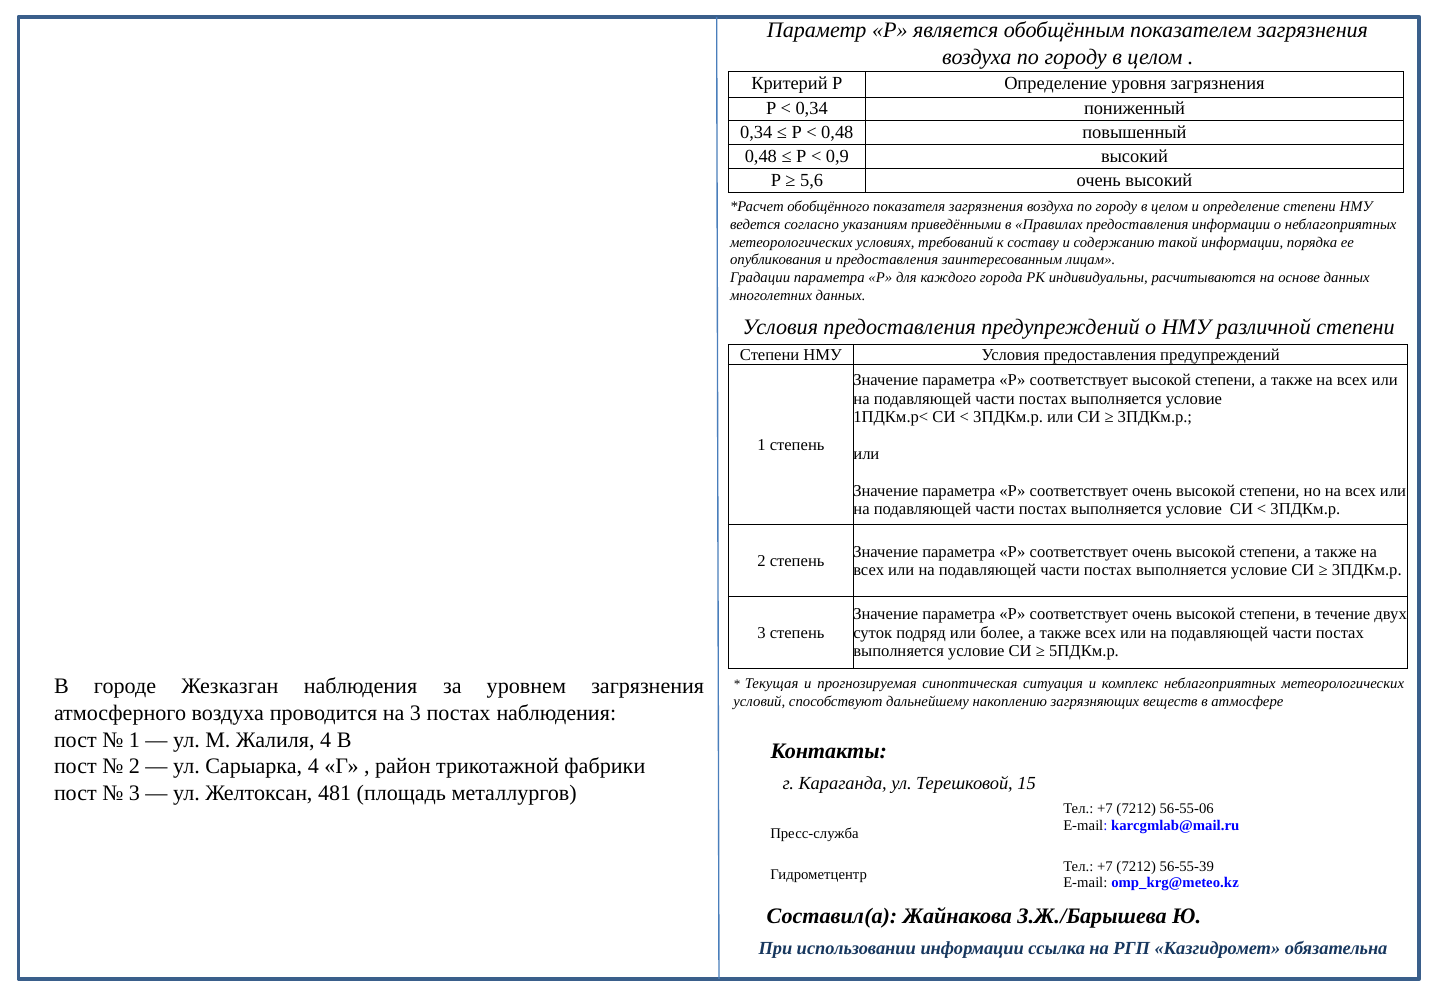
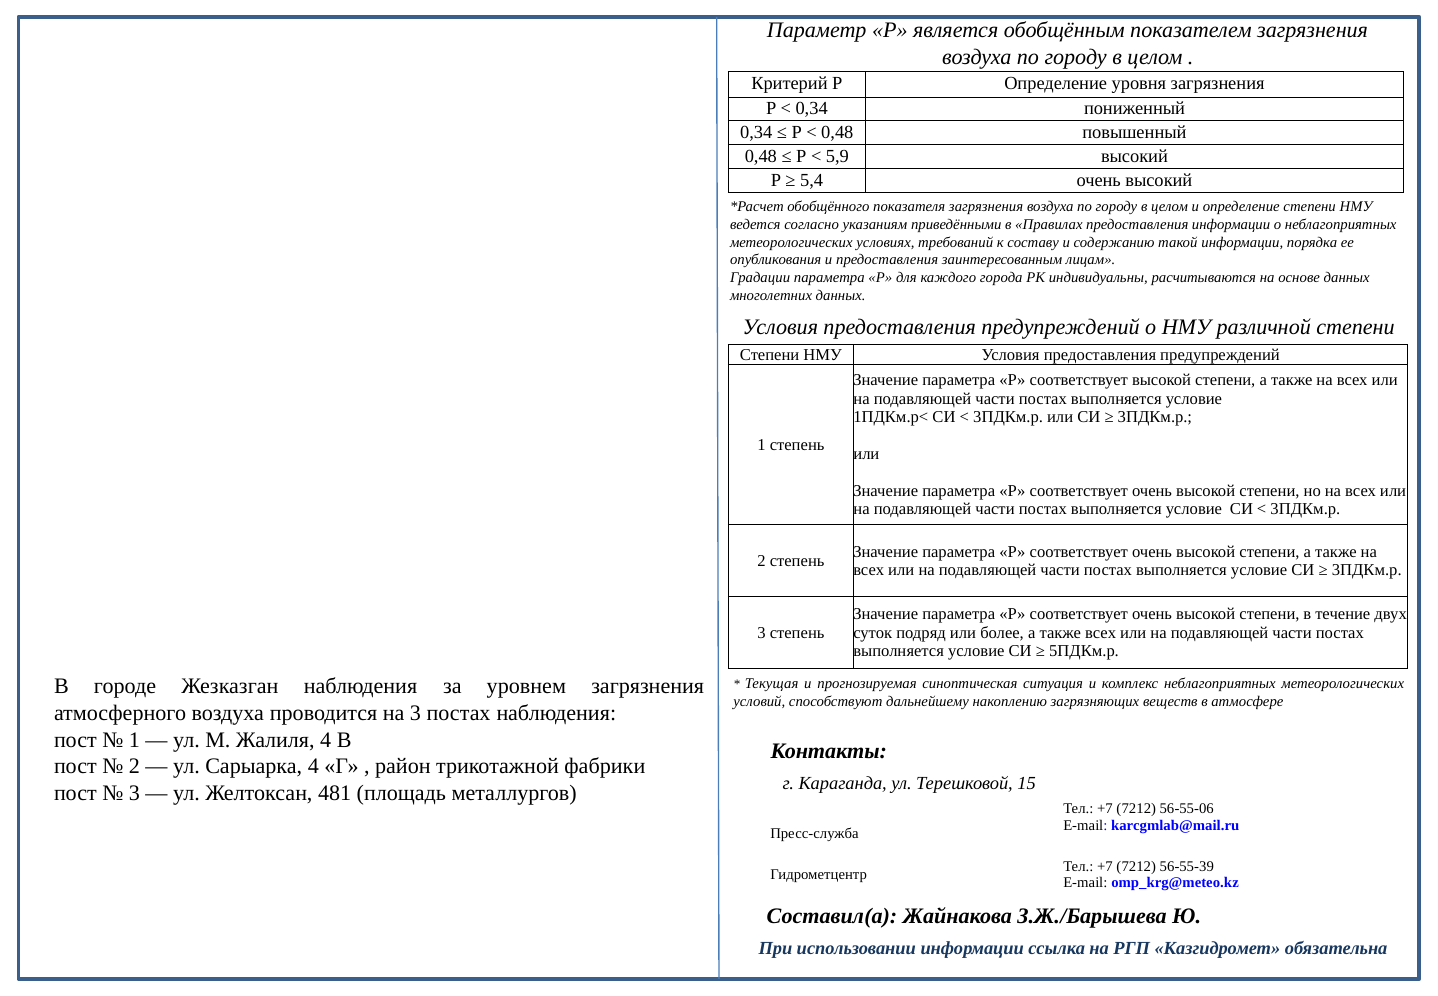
0,9: 0,9 -> 5,9 (837, 156)
5,6: 5,6 -> 5,4 (812, 180)
